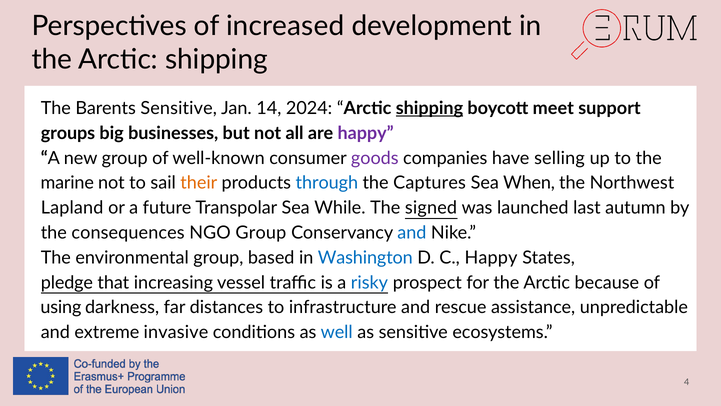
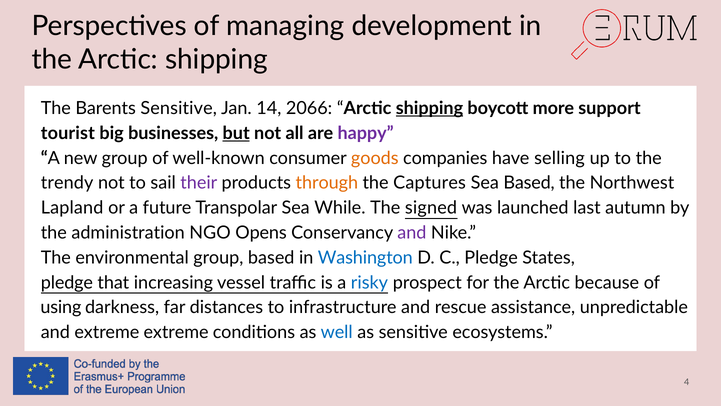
increased: increased -> managing (285, 26)
2024: 2024 -> 2066 (309, 108)
meet: meet -> more (553, 108)
groups: groups -> tourist (68, 133)
but underline: none -> present (236, 133)
goods colour: purple -> orange (375, 158)
marine: marine -> trendy (67, 183)
their colour: orange -> purple (199, 183)
through colour: blue -> orange (327, 183)
Sea When: When -> Based (529, 183)
consequences: consequences -> administration (128, 233)
NGO Group: Group -> Opens (261, 233)
and colour: blue -> purple (412, 233)
C Happy: Happy -> Pledge (491, 257)
extreme invasive: invasive -> extreme (176, 332)
